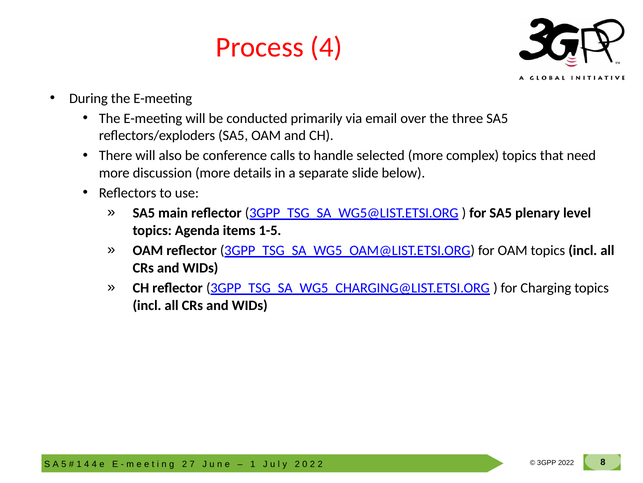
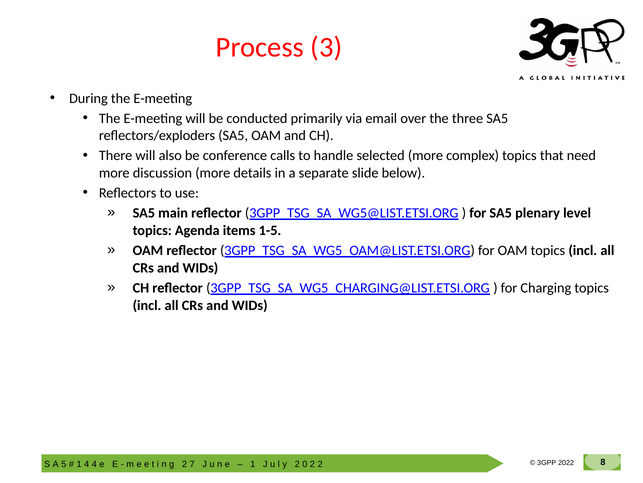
Process 4: 4 -> 3 (326, 47)
